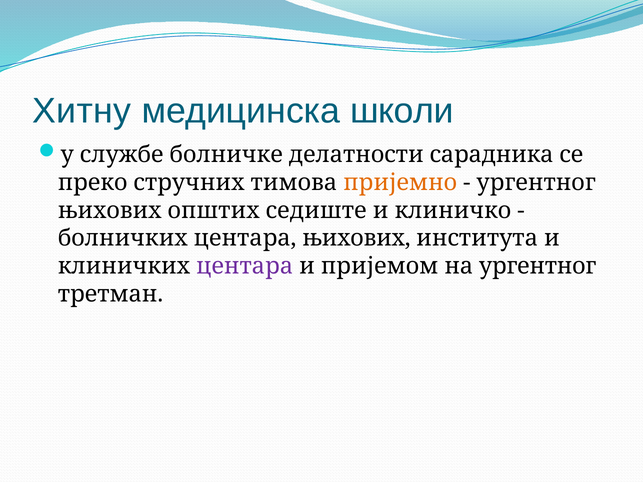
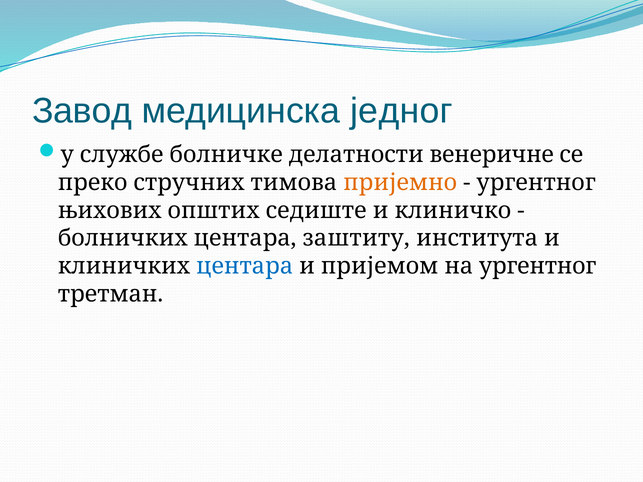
Хитну: Хитну -> Завод (82, 111)
школи: школи -> једног (402, 111)
сарадника: сарадника -> венеричне (492, 155)
центара њихових: њихових -> заштиту (356, 238)
центара colour: purple -> blue (245, 266)
